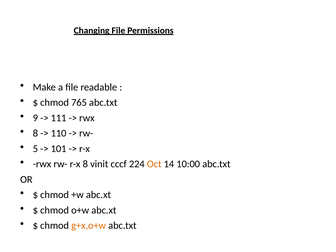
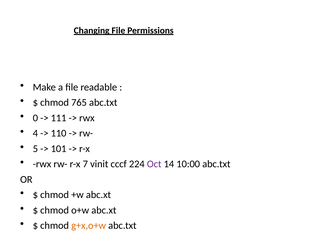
9: 9 -> 0 (35, 118)
8: 8 -> 4 (35, 133)
r-x 8: 8 -> 7 (85, 164)
Oct colour: orange -> purple (154, 164)
